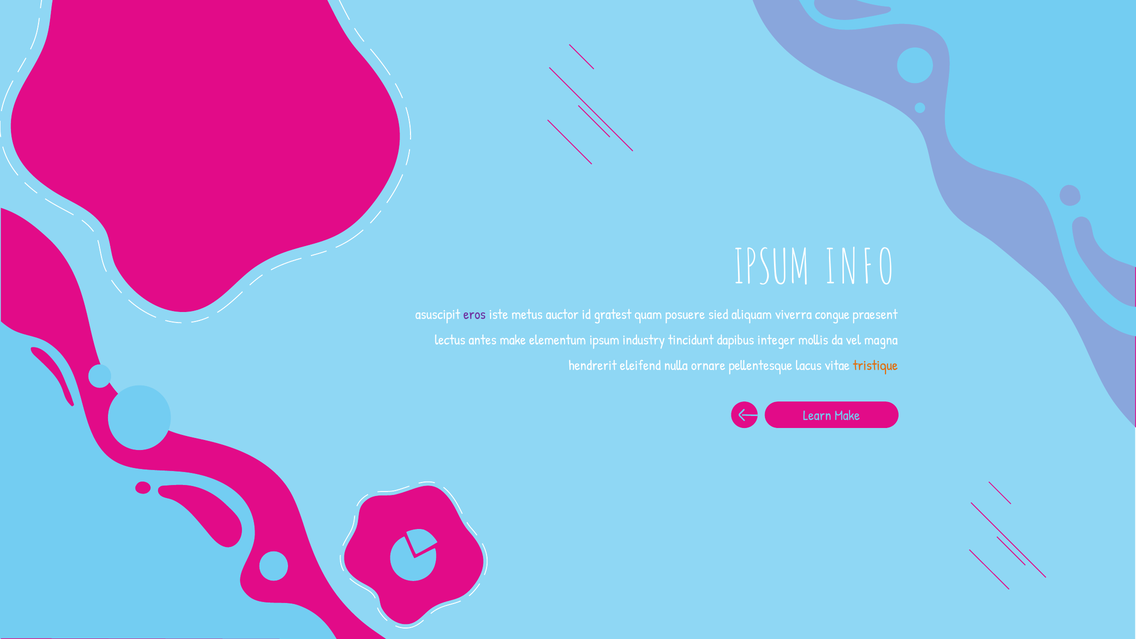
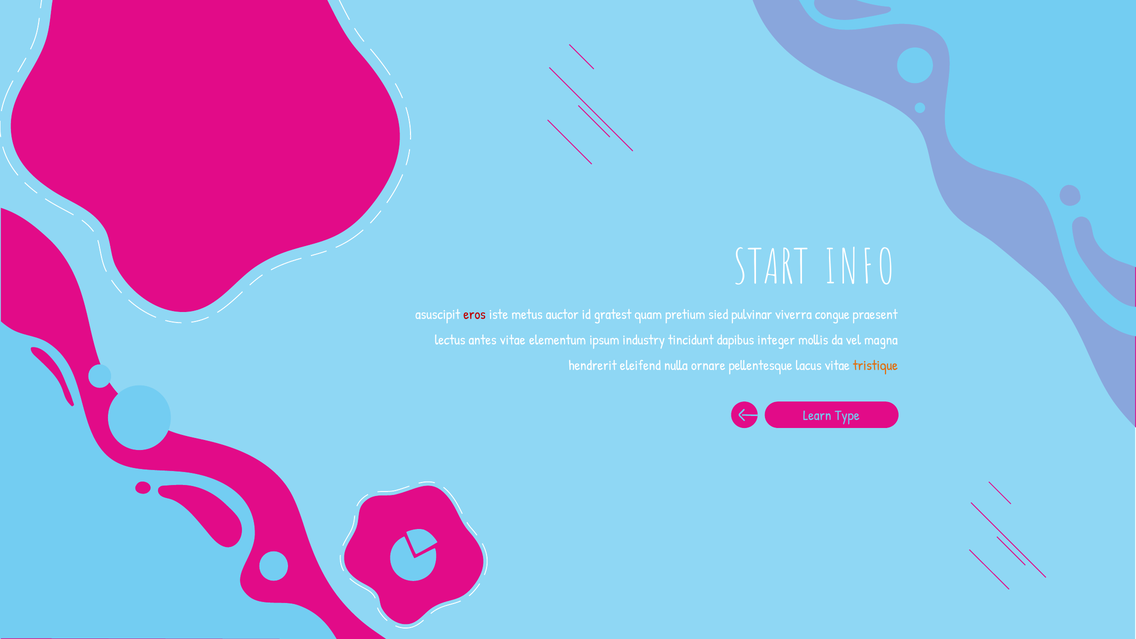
IPSUM: IPSUM -> START (771, 268)
eros colour: purple -> red (475, 315)
posuere: posuere -> pretium (685, 315)
aliquam: aliquam -> pulvinar (752, 315)
antes make: make -> vitae (513, 340)
Learn Make: Make -> Type (847, 416)
